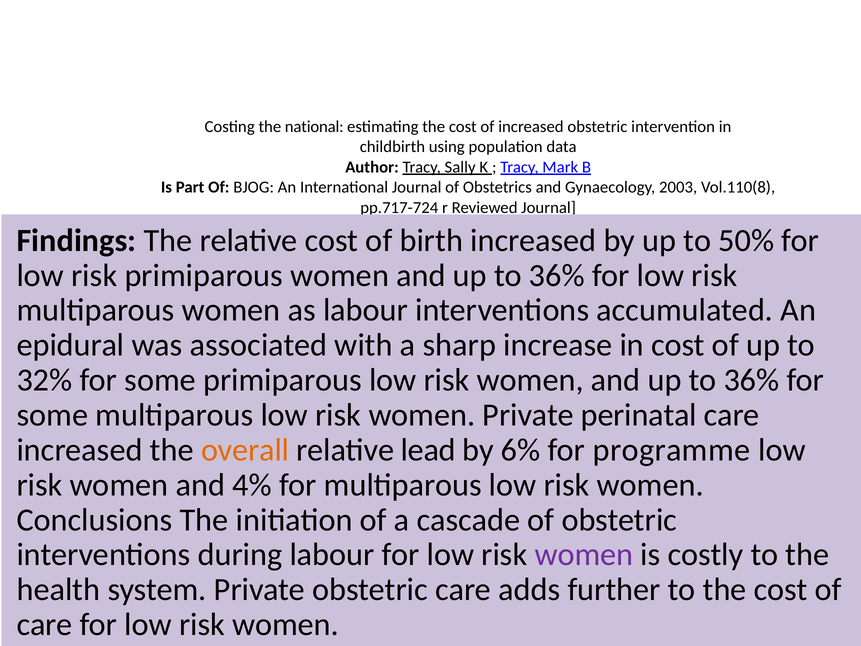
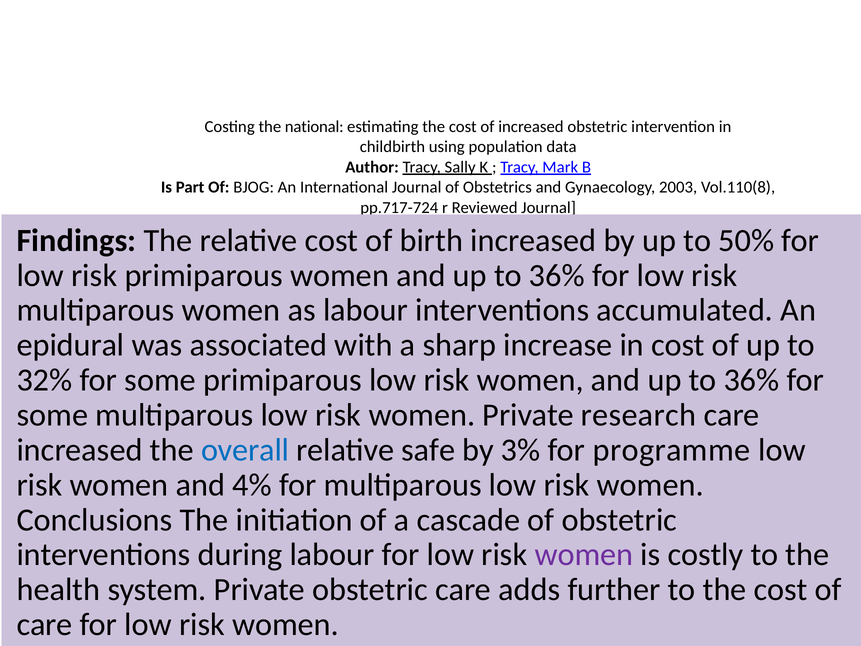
perinatal: perinatal -> research (639, 415)
overall colour: orange -> blue (245, 450)
lead: lead -> safe (428, 450)
6%: 6% -> 3% (521, 450)
